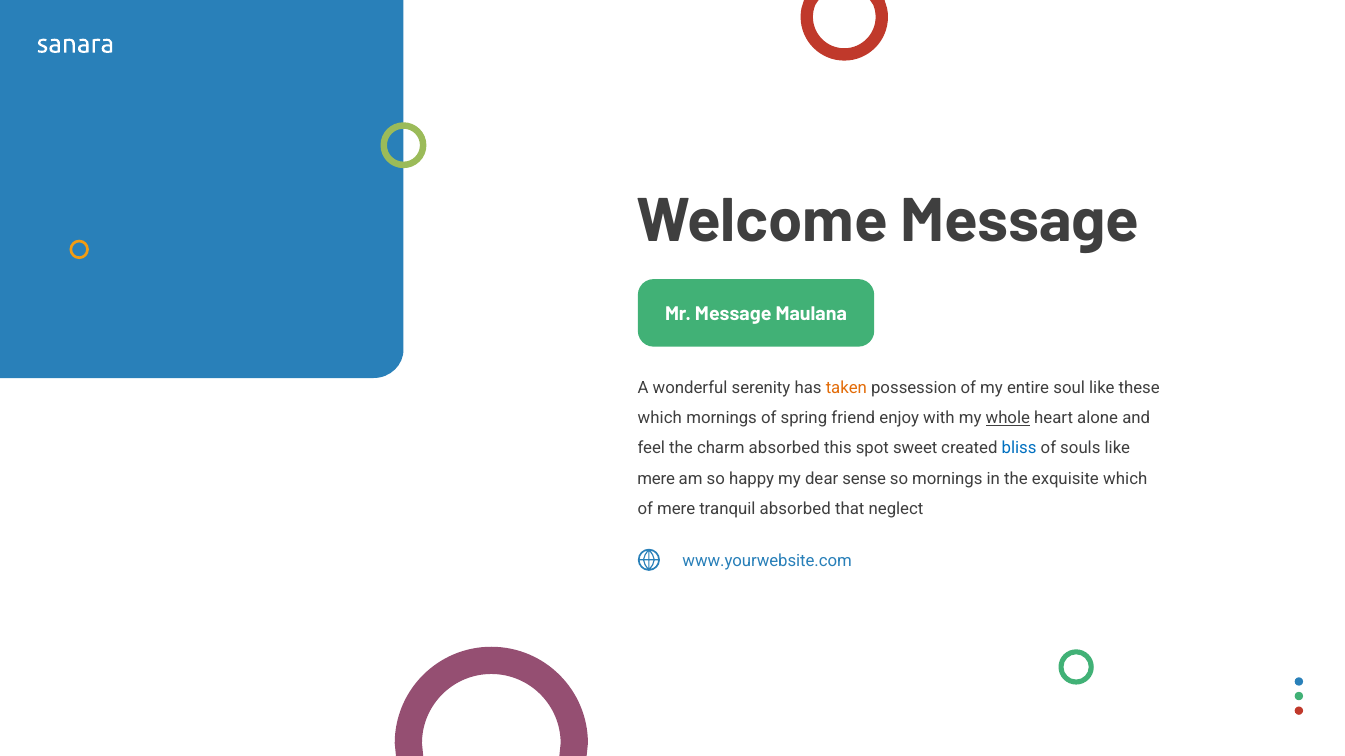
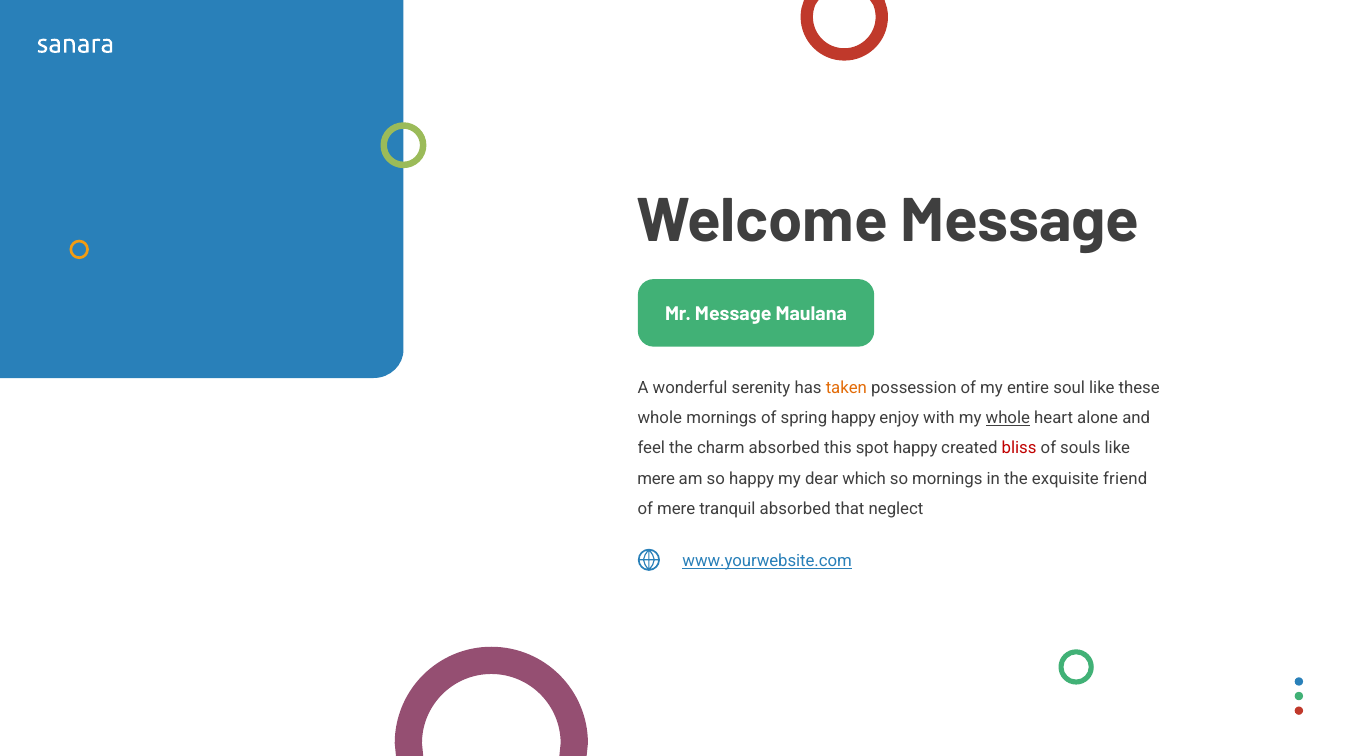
which: which -> whole (660, 418)
spring friend: friend -> happy (853, 418)
spot sweet: sweet -> happy (915, 449)
bliss colour: blue -> red (1019, 449)
sense: sense -> which (864, 479)
exquisite which: which -> friend (1125, 479)
www.yourwebsite.com underline: none -> present (767, 561)
